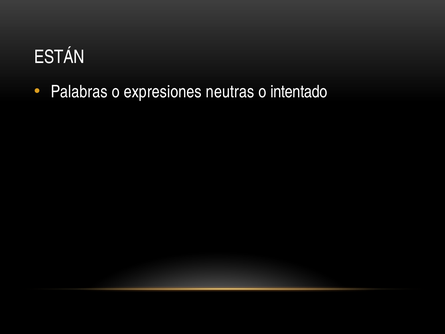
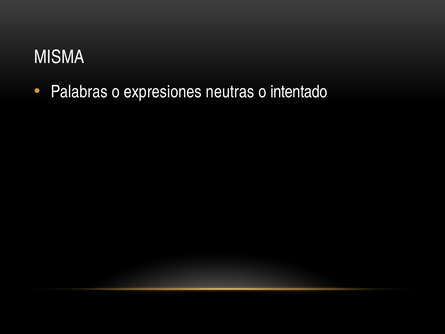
ESTÁN: ESTÁN -> MISMA (59, 57)
